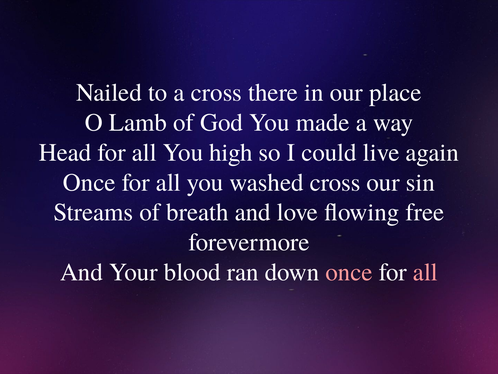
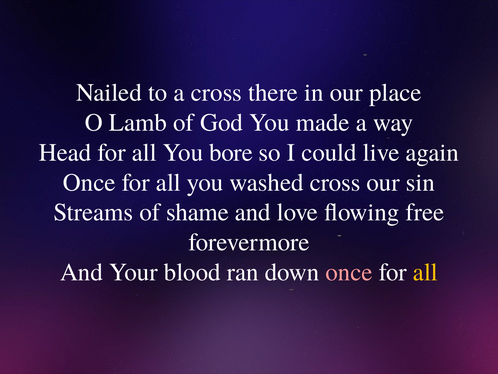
high: high -> bore (231, 152)
breath: breath -> shame (198, 212)
all colour: pink -> yellow (425, 272)
